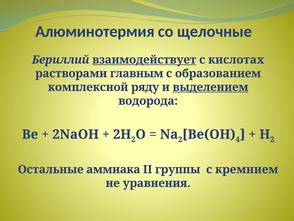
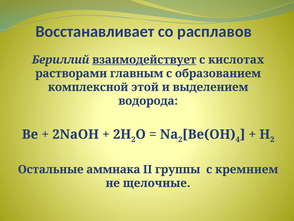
Алюминотермия: Алюминотермия -> Восстанавливает (95, 31)
щелочные: щелочные -> расплавов (214, 31)
ряду: ряду -> этой (145, 87)
выделением underline: present -> none (210, 87)
уравнения: уравнения -> щелочные (157, 183)
